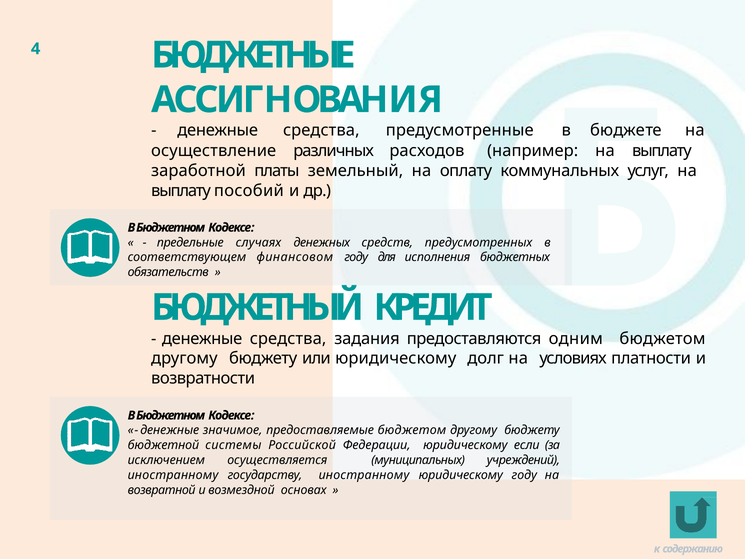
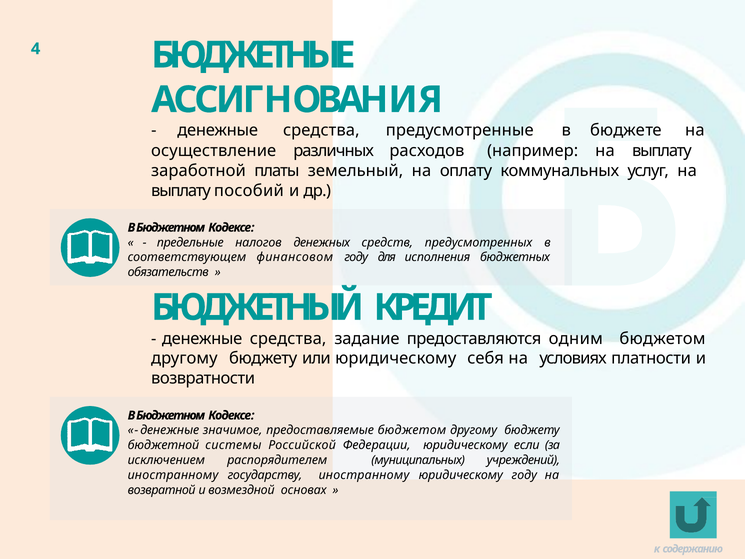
случаях: случаях -> налогов (259, 242)
задания: задания -> задание (367, 339)
долг: долг -> себя (486, 358)
осуществляется: осуществляется -> распорядителем (277, 460)
